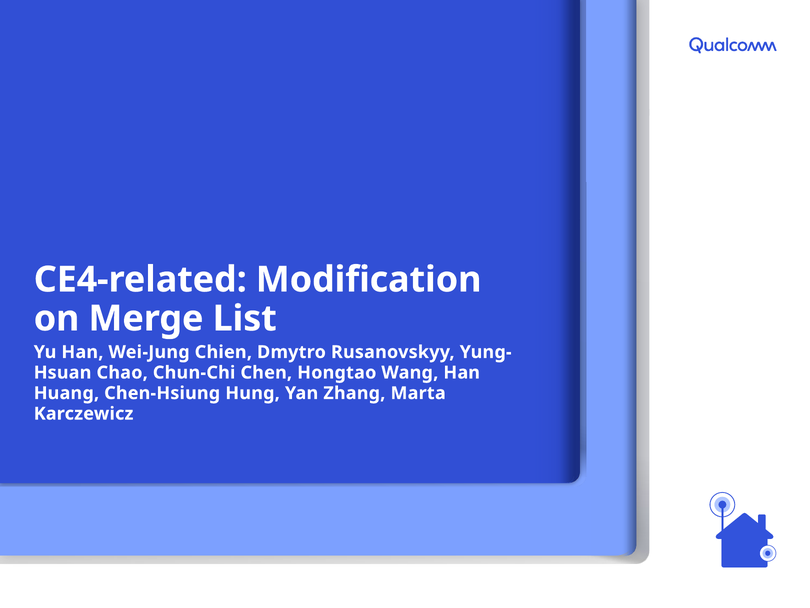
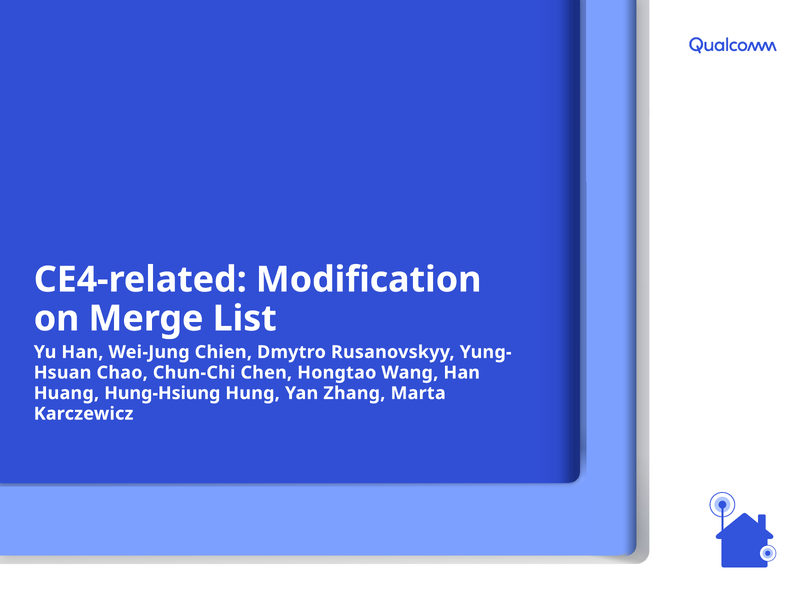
Chen-Hsiung: Chen-Hsiung -> Hung-Hsiung (162, 393)
